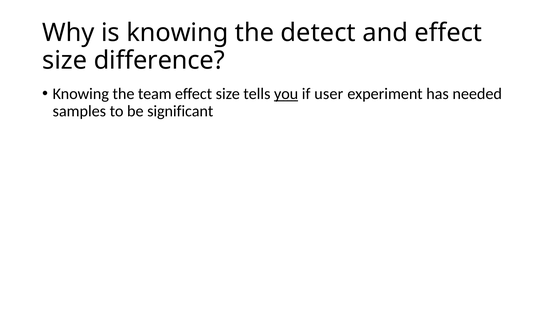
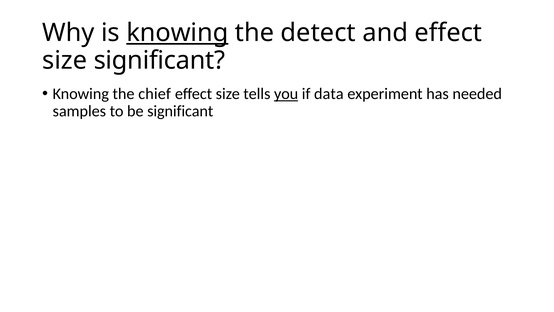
knowing underline: none -> present (177, 33)
size difference: difference -> significant (159, 60)
team: team -> chief (155, 94)
user: user -> data (329, 94)
